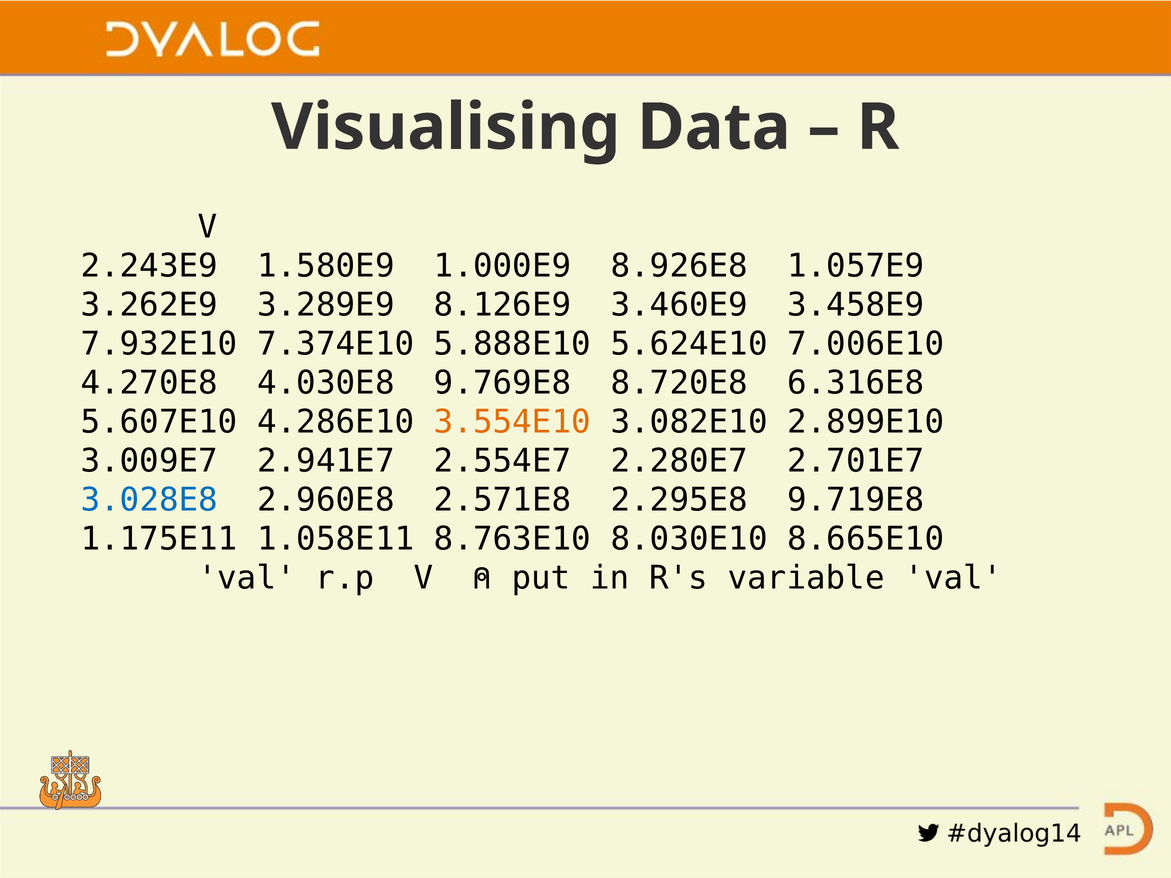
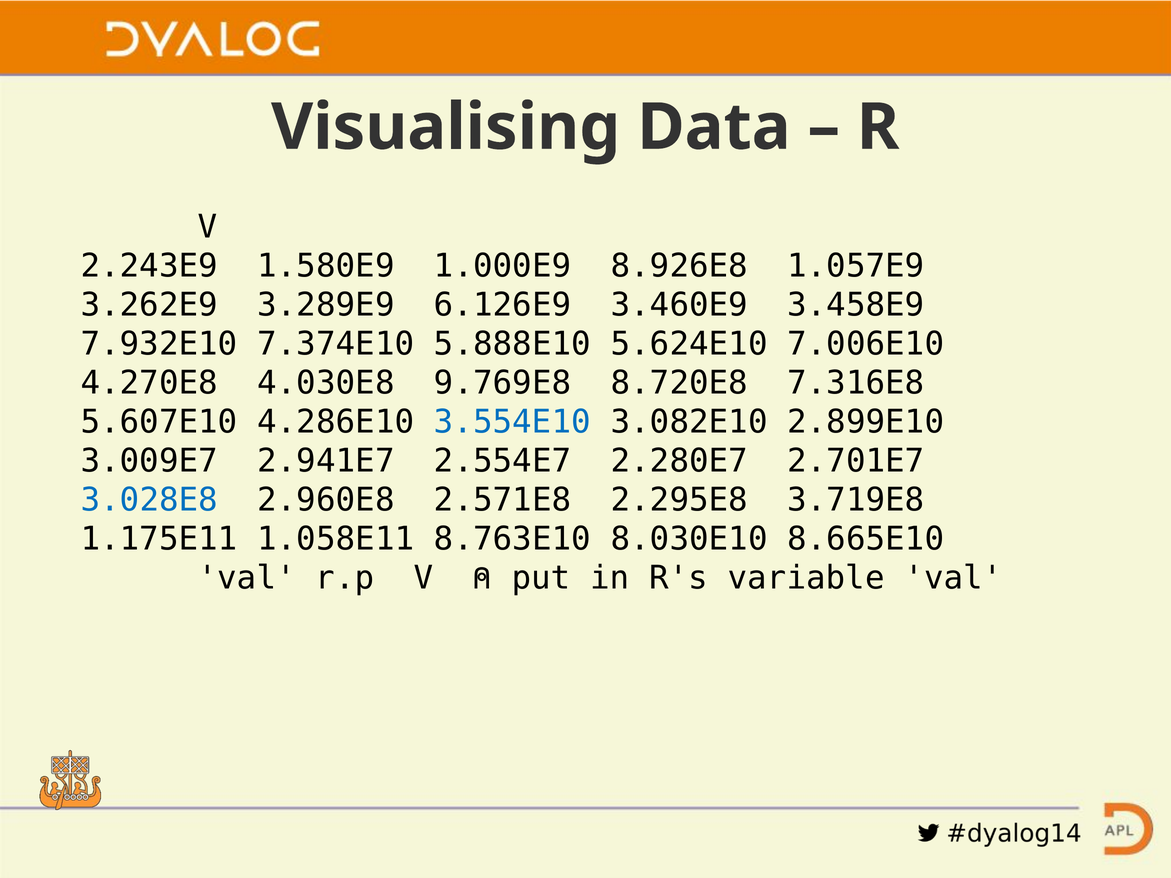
8.126E9: 8.126E9 -> 6.126E9 (503, 305)
6.316E8: 6.316E8 -> 7.316E8 (856, 383)
3.554E10 colour: orange -> blue (512, 422)
9.719E8: 9.719E8 -> 3.719E8 (856, 500)
